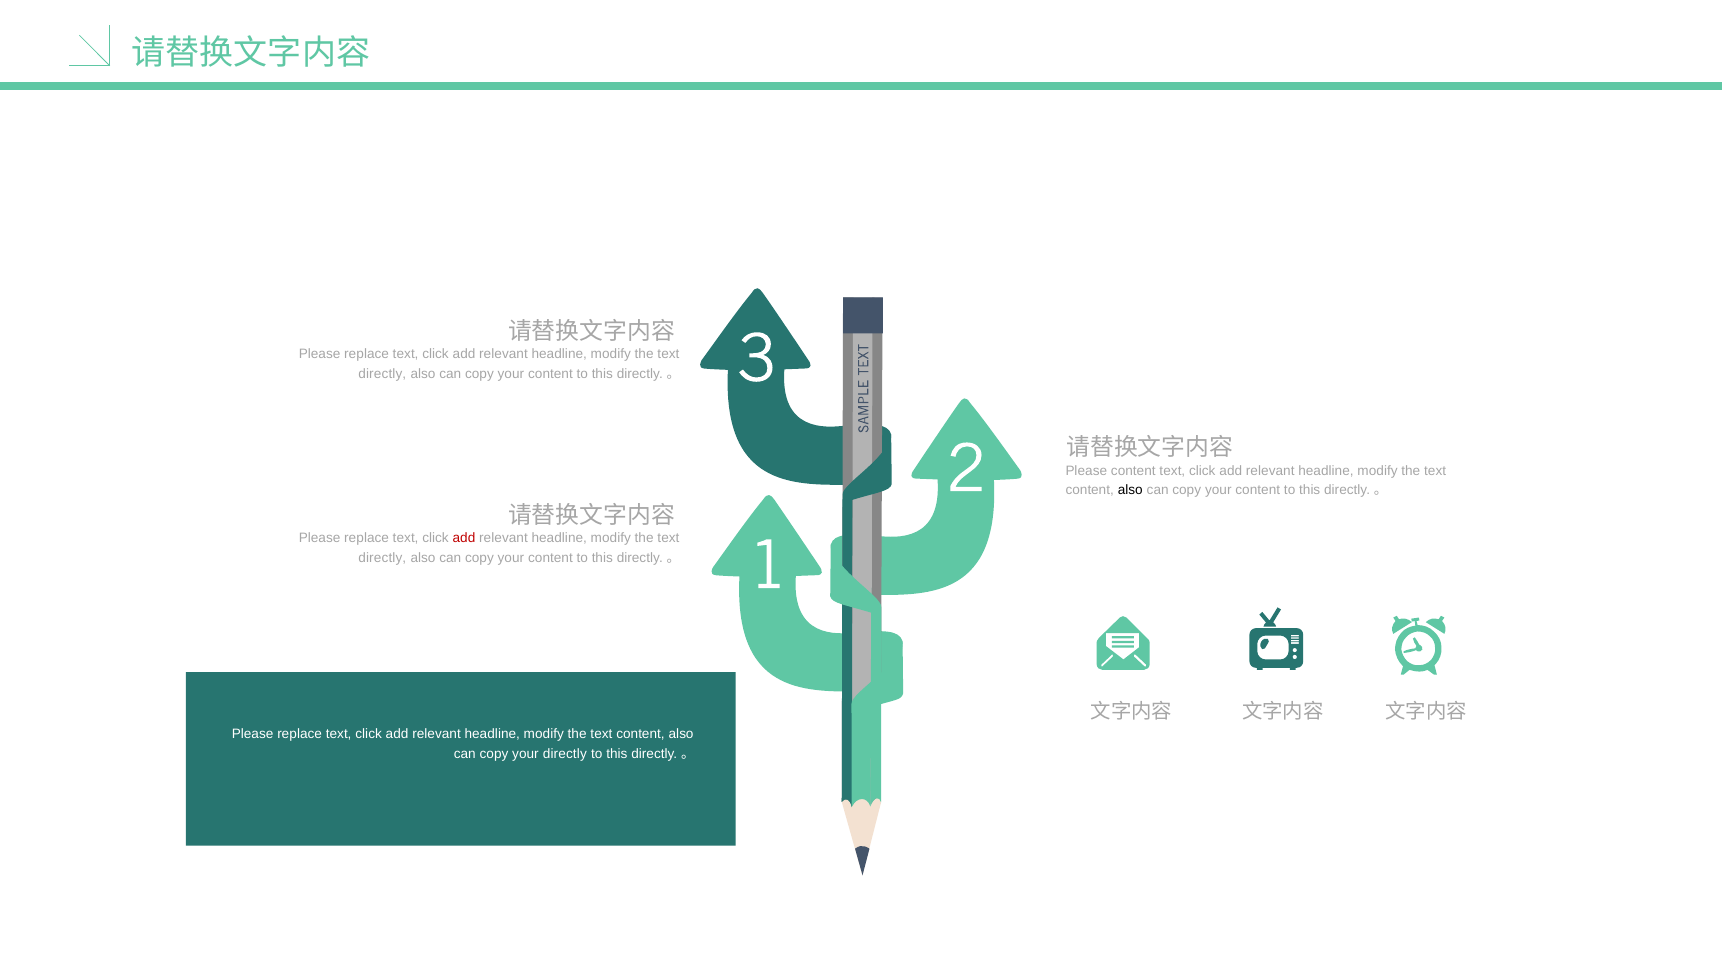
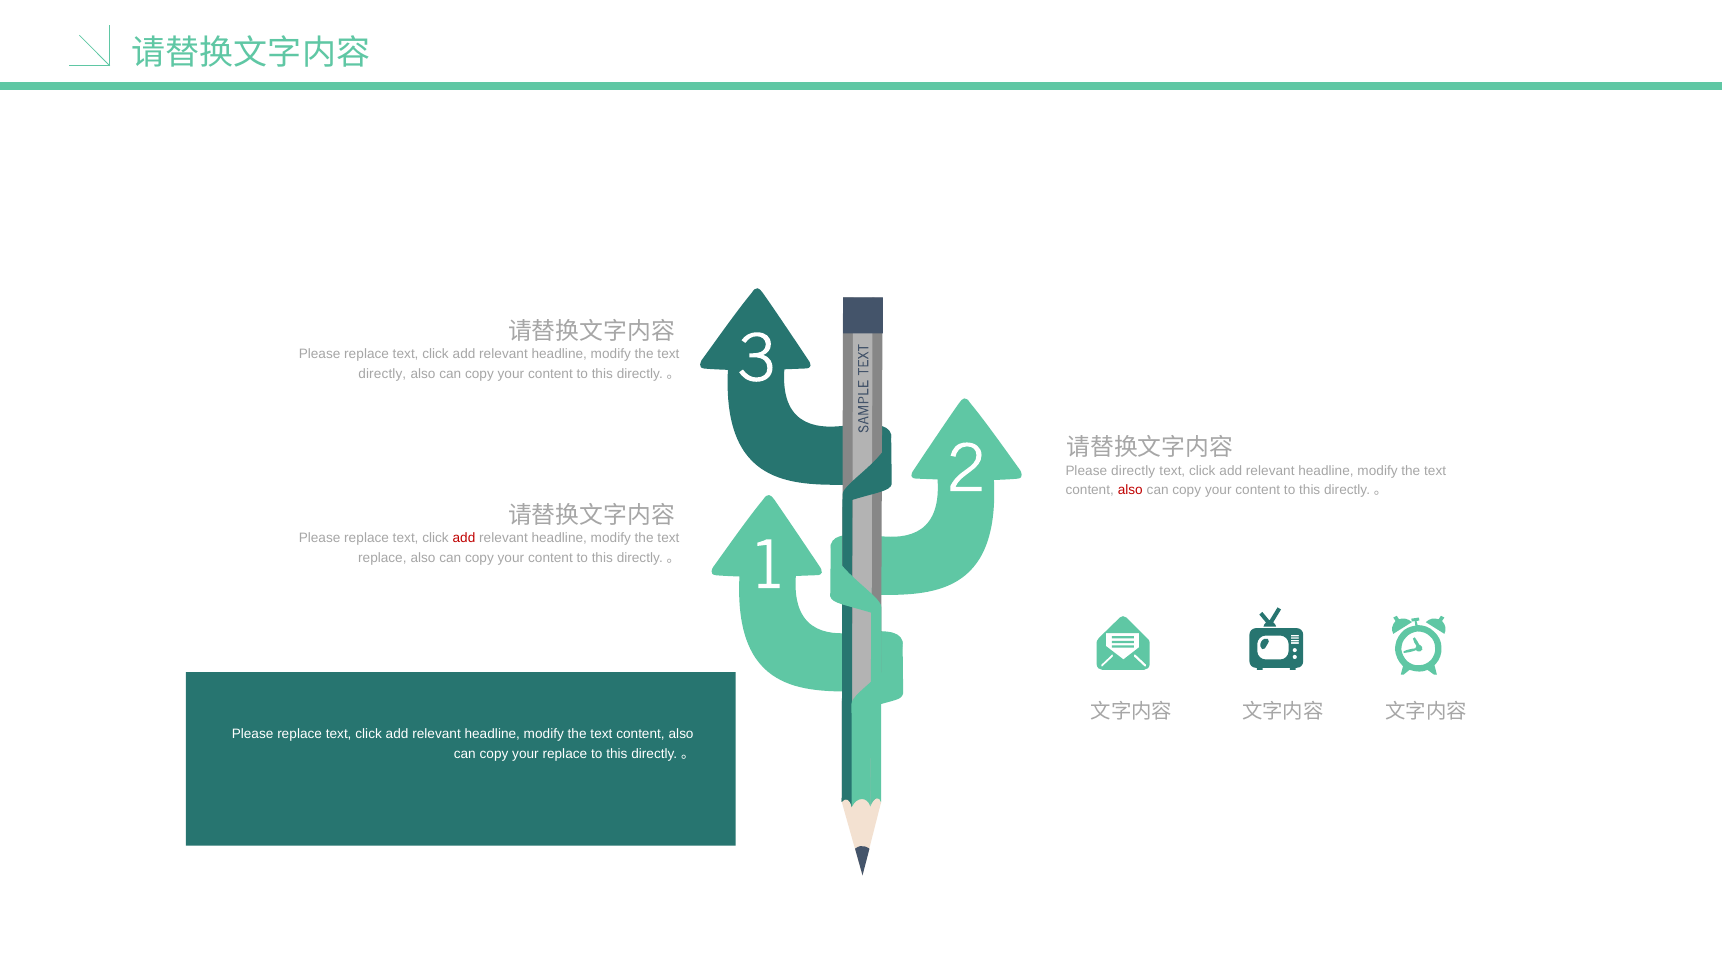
Please content: content -> directly (1133, 471)
also colour: black -> red (1130, 491)
directly: directly -> replace (382, 558)
your directly: directly -> replace (565, 754)
